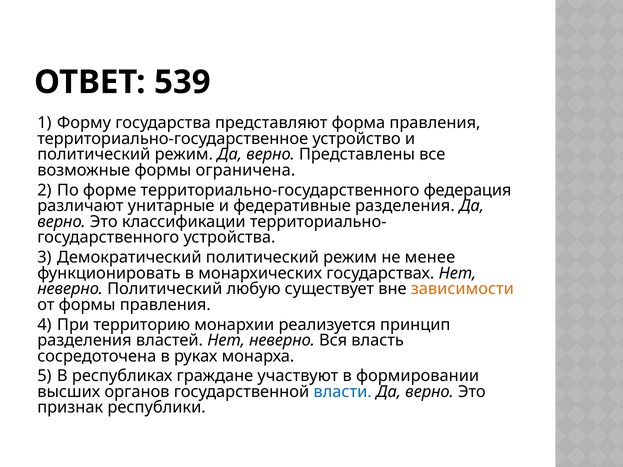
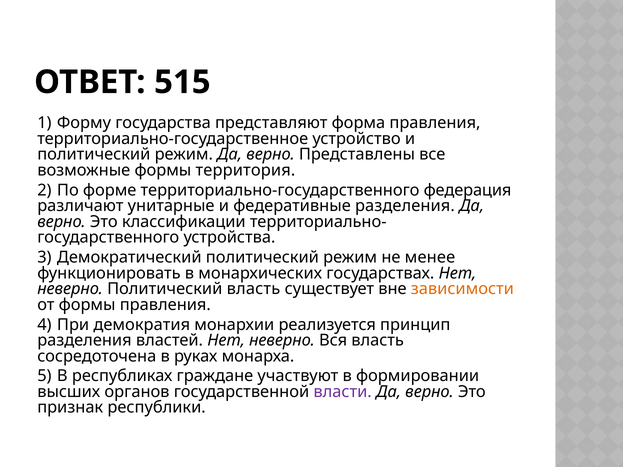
539: 539 -> 515 (182, 82)
ограничена: ограничена -> территория (245, 170)
Политический любую: любую -> власть (253, 289)
территорию: территорию -> демократия (142, 325)
власти colour: blue -> purple (343, 392)
